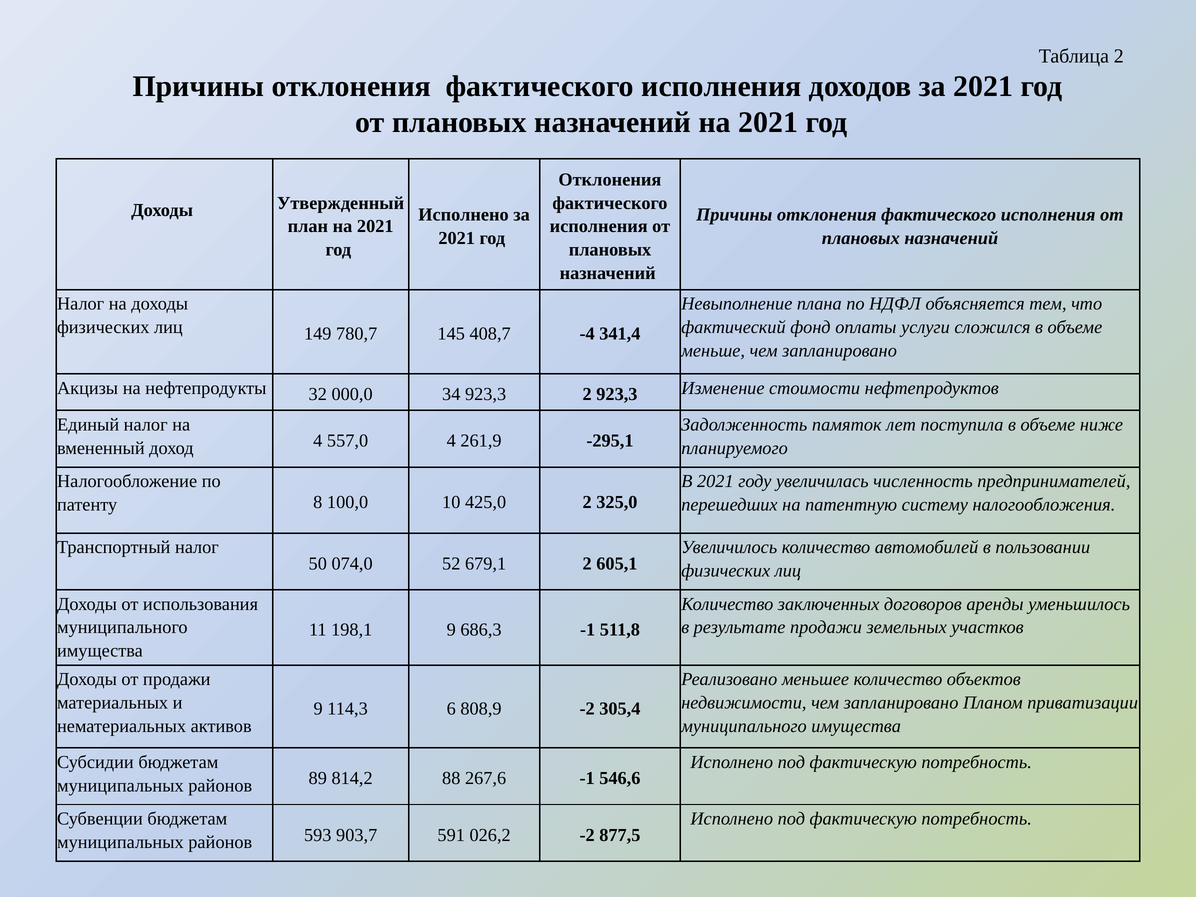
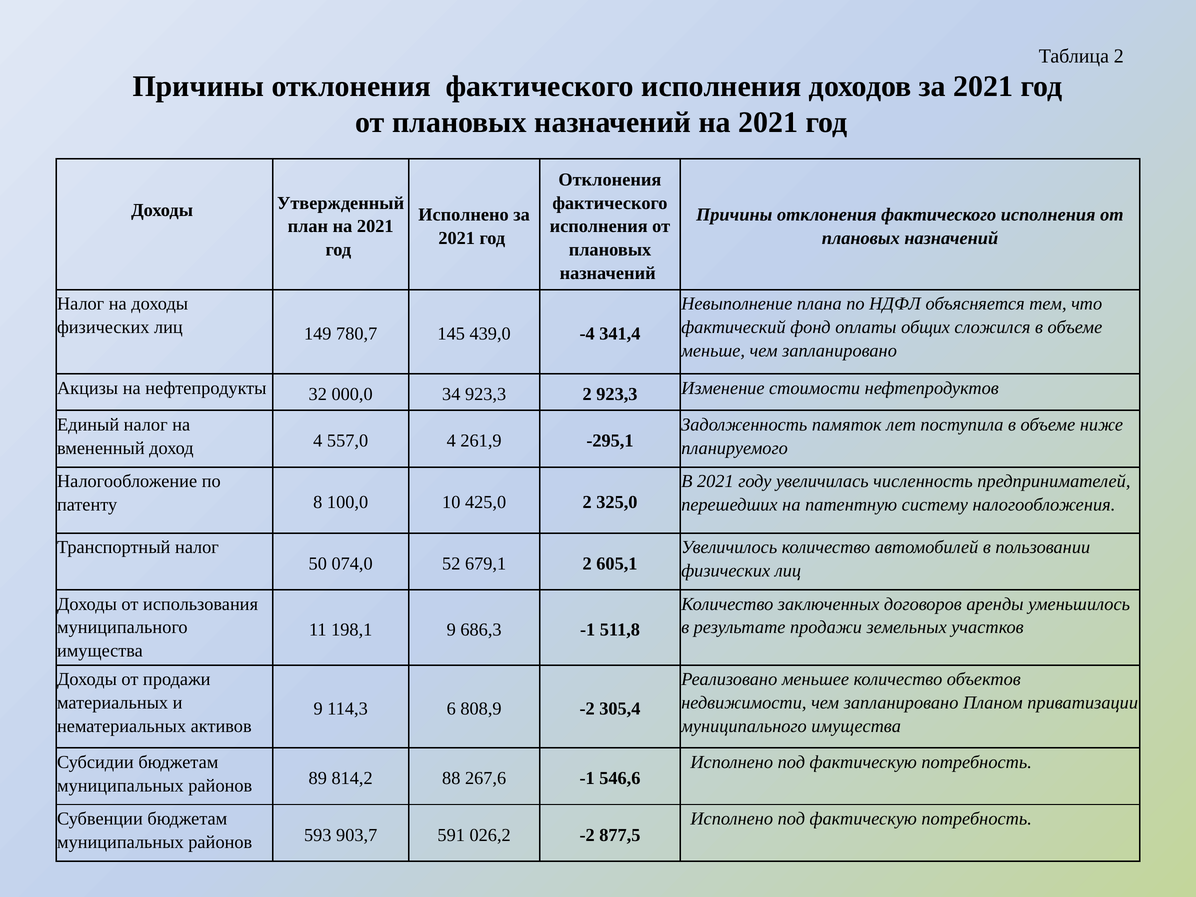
408,7: 408,7 -> 439,0 (490, 334)
услуги: услуги -> общих (926, 327)
